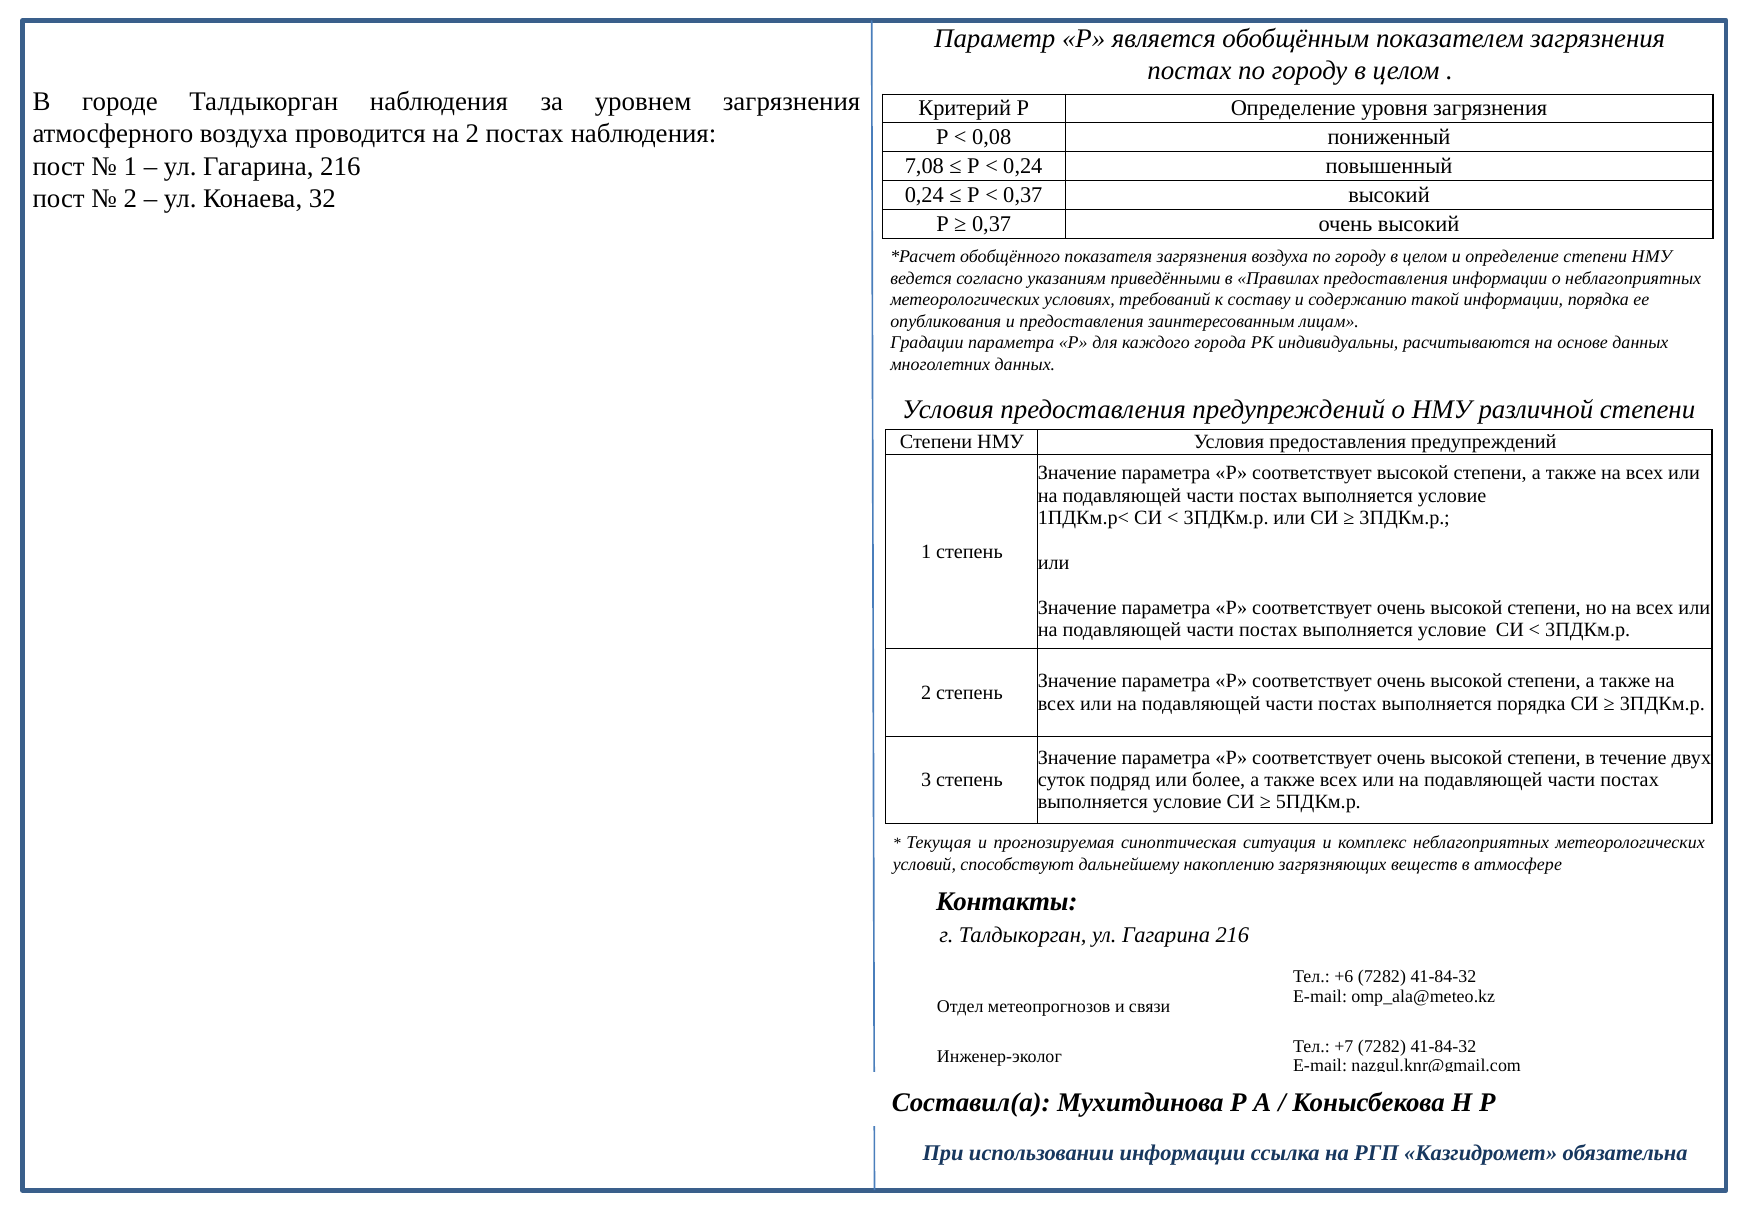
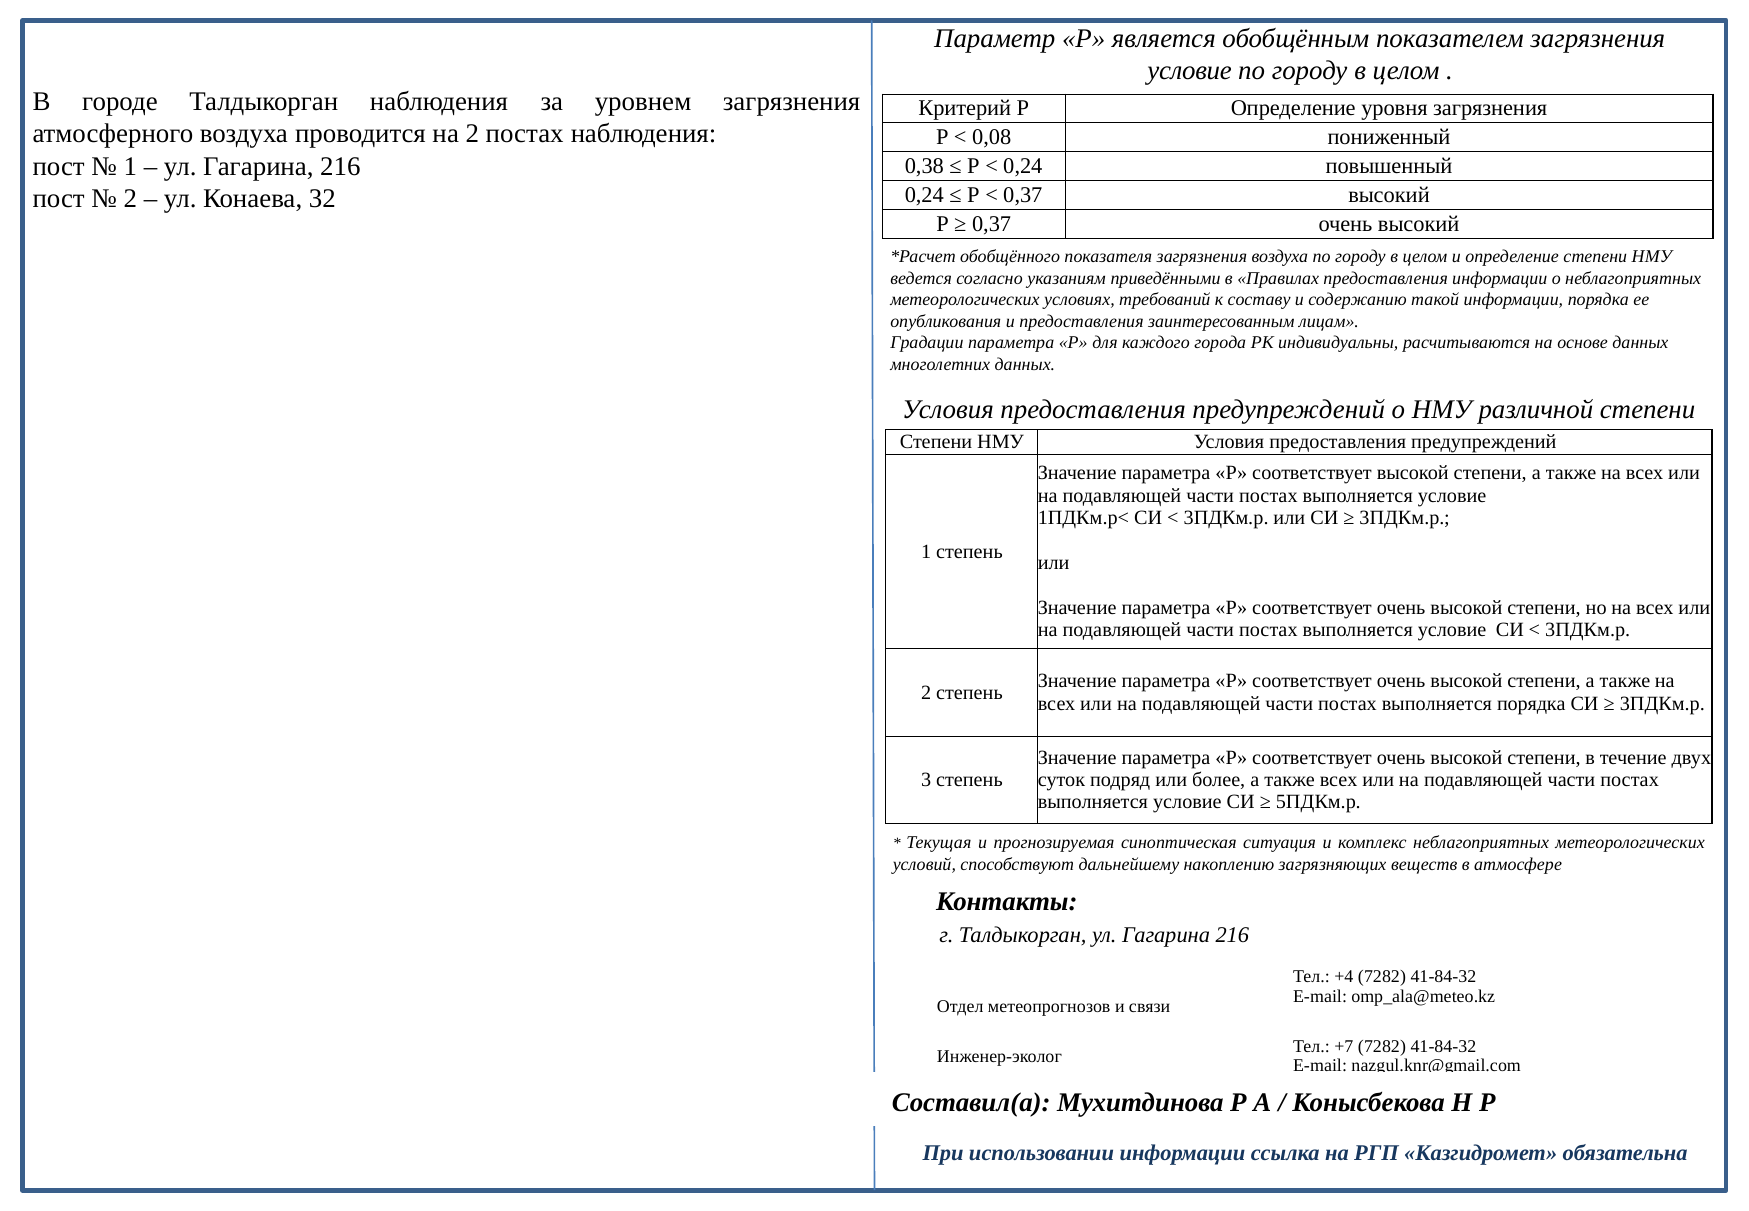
постах: постах -> условие (1190, 71)
7,08: 7,08 -> 0,38 (924, 166)
+6: +6 -> +4 (1344, 976)
